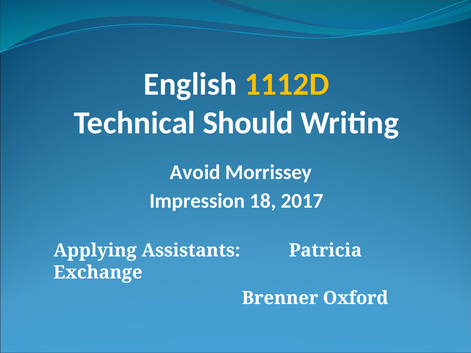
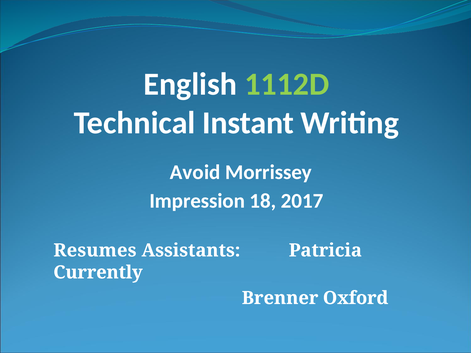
1112D colour: yellow -> light green (287, 84)
Should: Should -> Instant (248, 123)
Applying: Applying -> Resumes (95, 251)
Exchange: Exchange -> Currently (98, 273)
